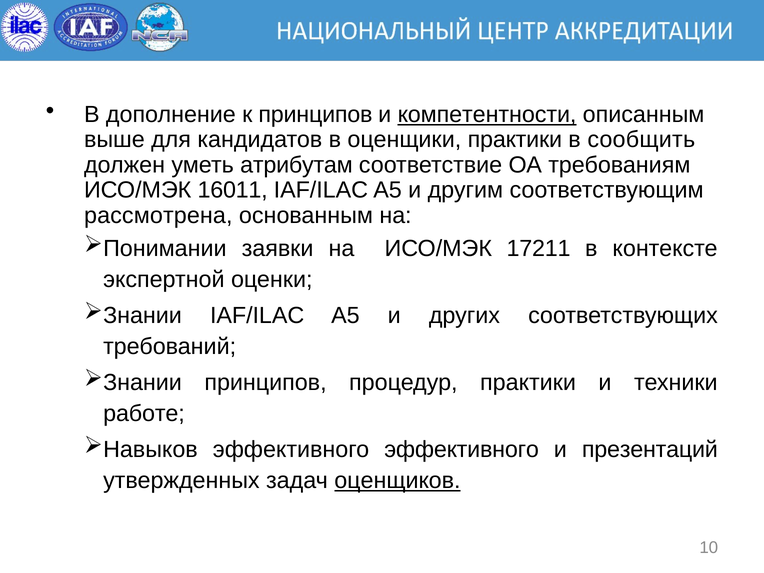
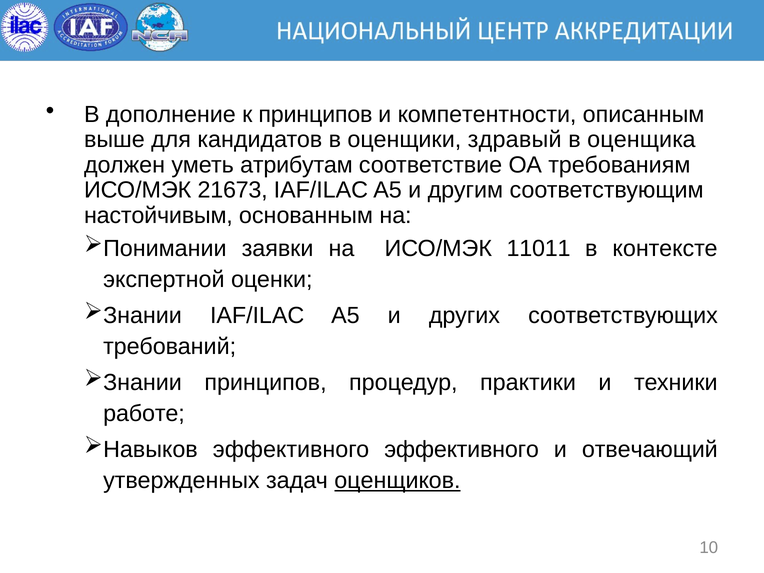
компетентности underline: present -> none (487, 115)
оценщики практики: практики -> здравый (515, 140)
сообщить: сообщить -> оценщика (641, 140)
16011: 16011 -> 21673 (233, 190)
рассмотрена: рассмотрена -> настойчивым (158, 215)
17211: 17211 -> 11011 (539, 248)
презентаций: презентаций -> отвечающий (650, 449)
